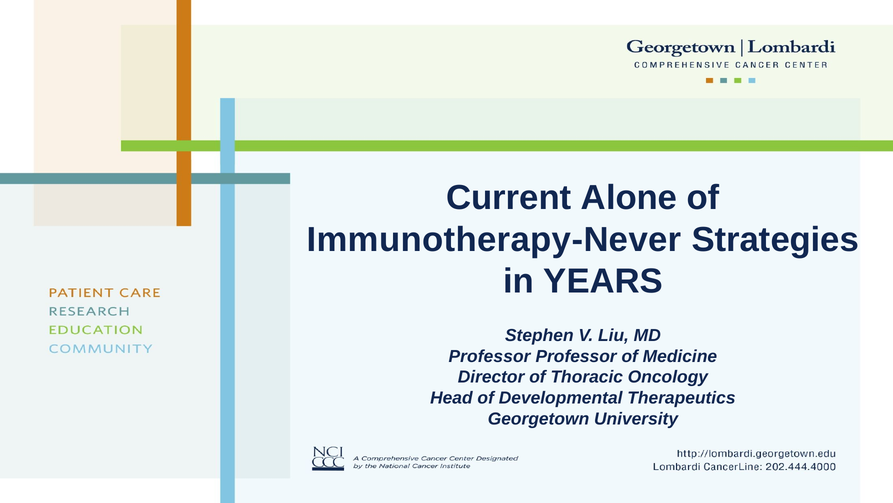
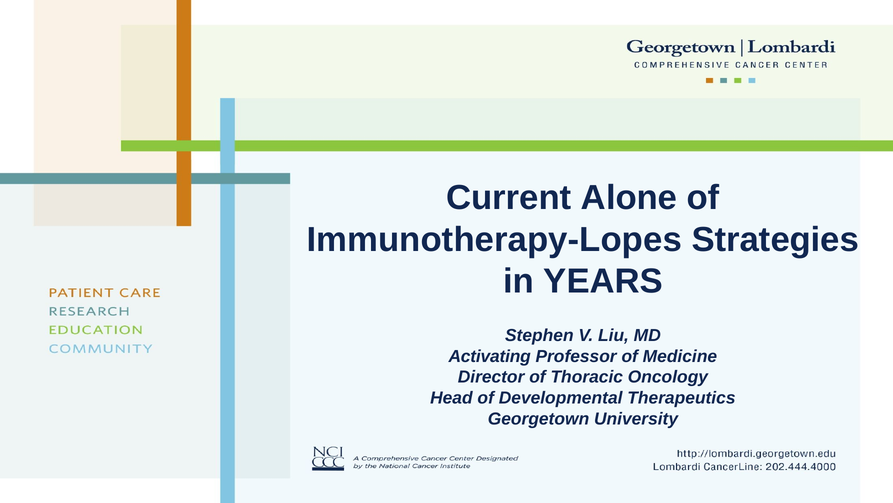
Immunotherapy-Never: Immunotherapy-Never -> Immunotherapy-Lopes (494, 239)
Professor: Professor -> Activating (490, 356)
